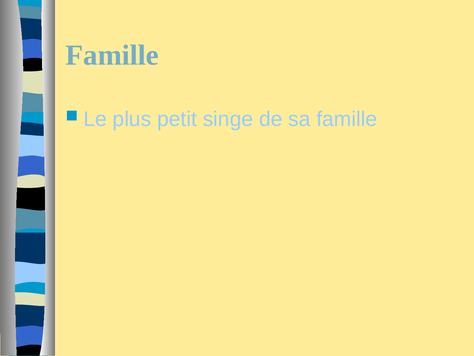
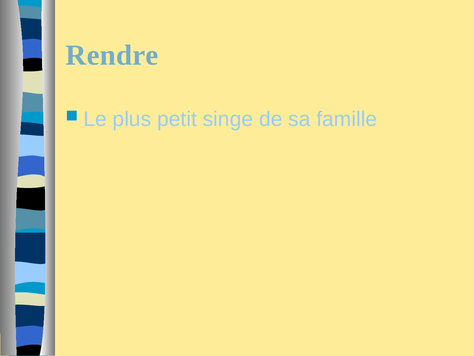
Famille: Famille -> Rendre (112, 55)
